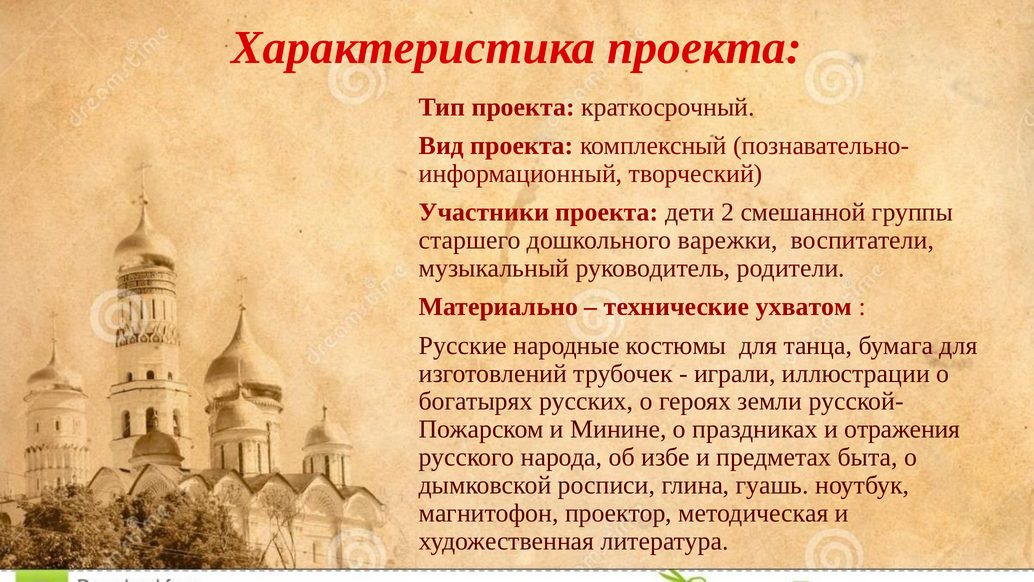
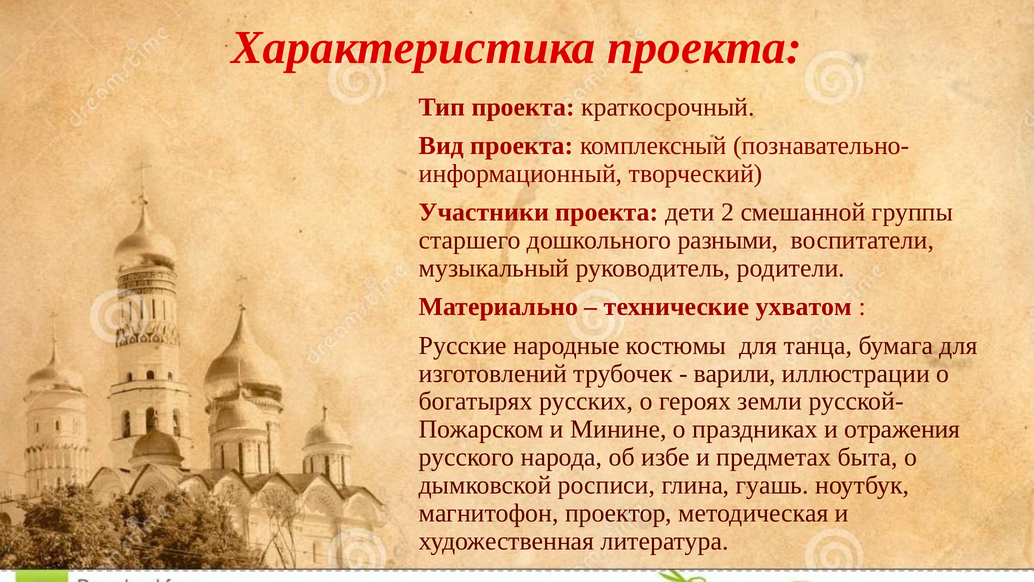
варежки: варежки -> разными (728, 240)
играли: играли -> варили (735, 373)
